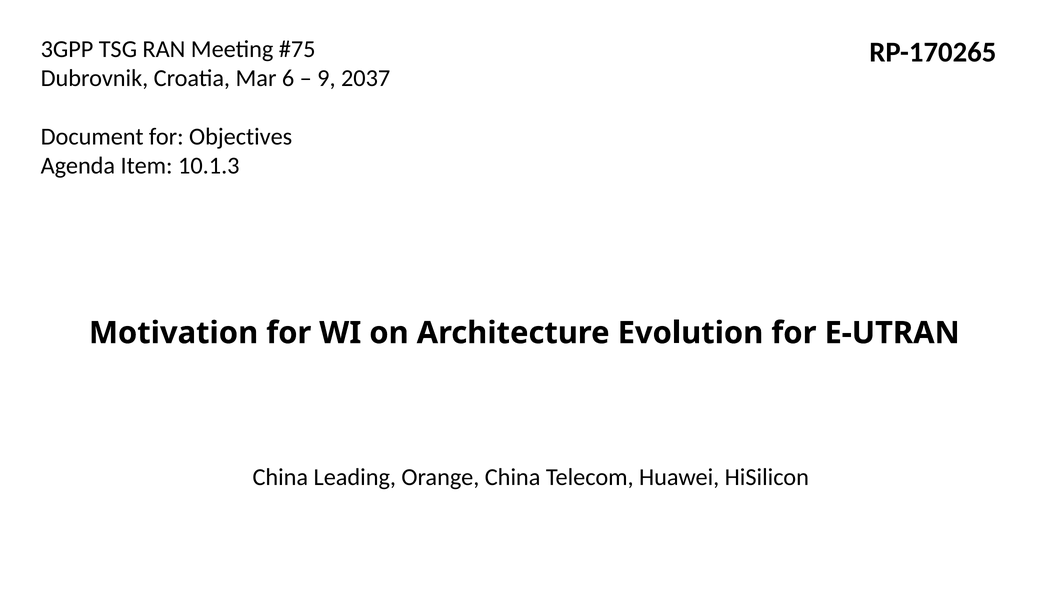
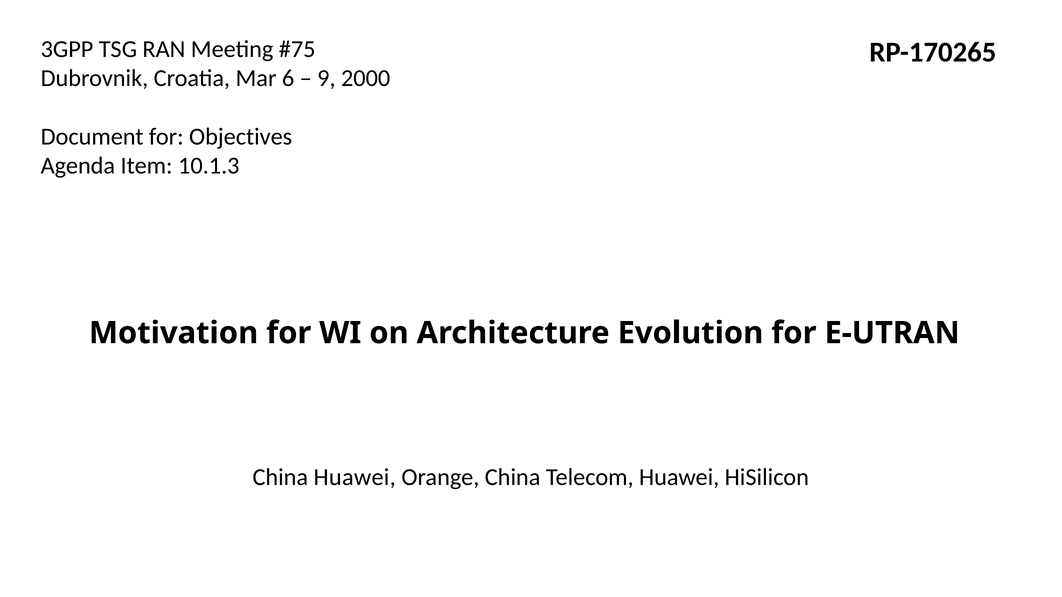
2037: 2037 -> 2000 (366, 78)
China Leading: Leading -> Huawei (355, 478)
